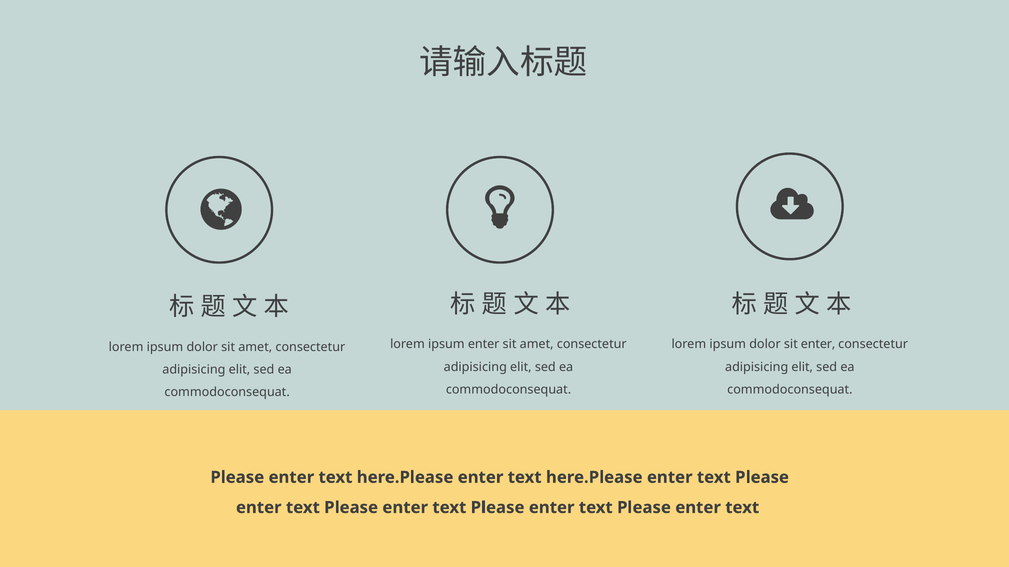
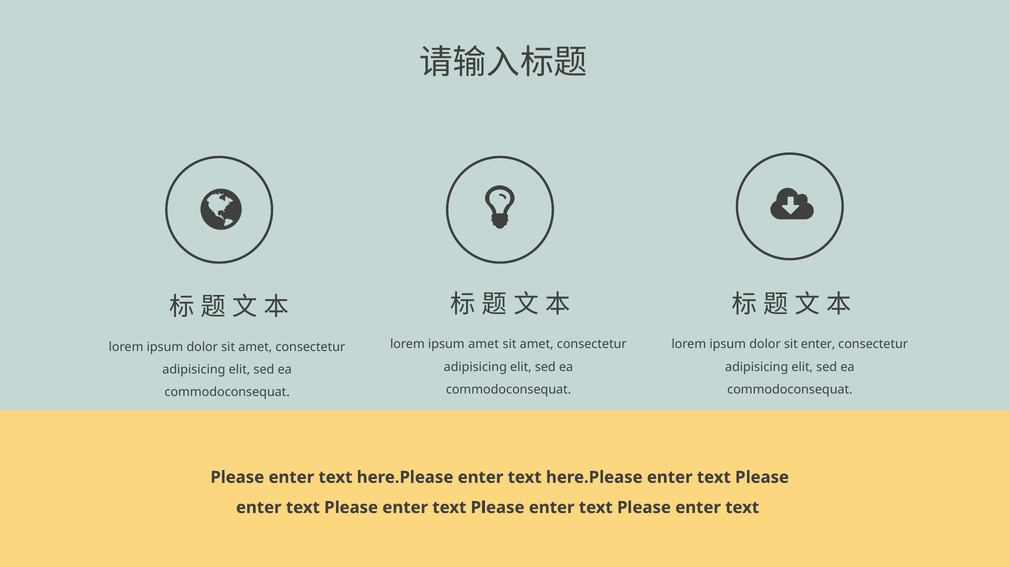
ipsum enter: enter -> amet (484, 345)
